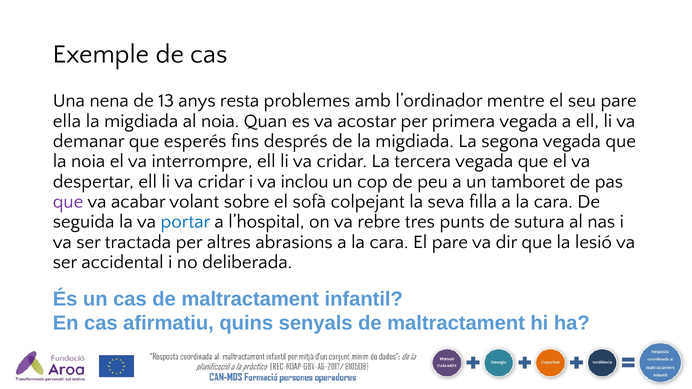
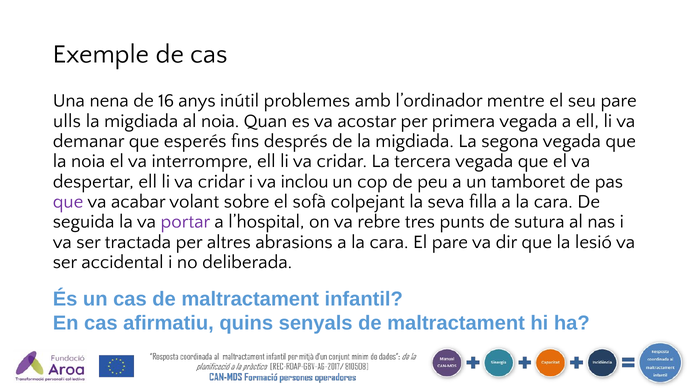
13: 13 -> 16 (166, 101)
resta: resta -> inútil (240, 101)
ella: ella -> ulls (67, 121)
portar colour: blue -> purple (185, 222)
